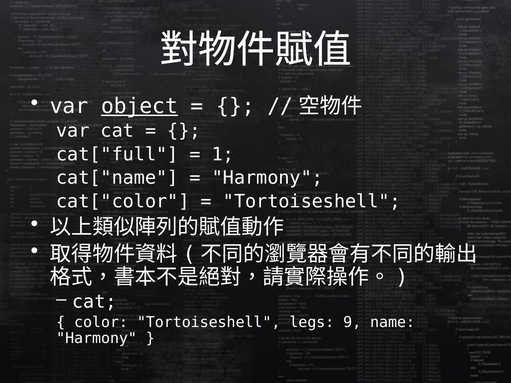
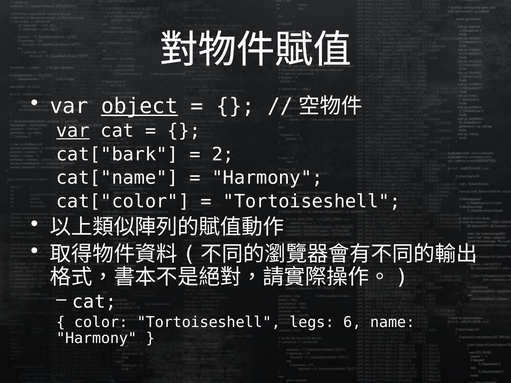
var underline: none -> present (73, 131)
cat["full: cat["full -> cat["bark (117, 154)
1: 1 -> 2 (223, 154)
9: 9 -> 6 (352, 322)
